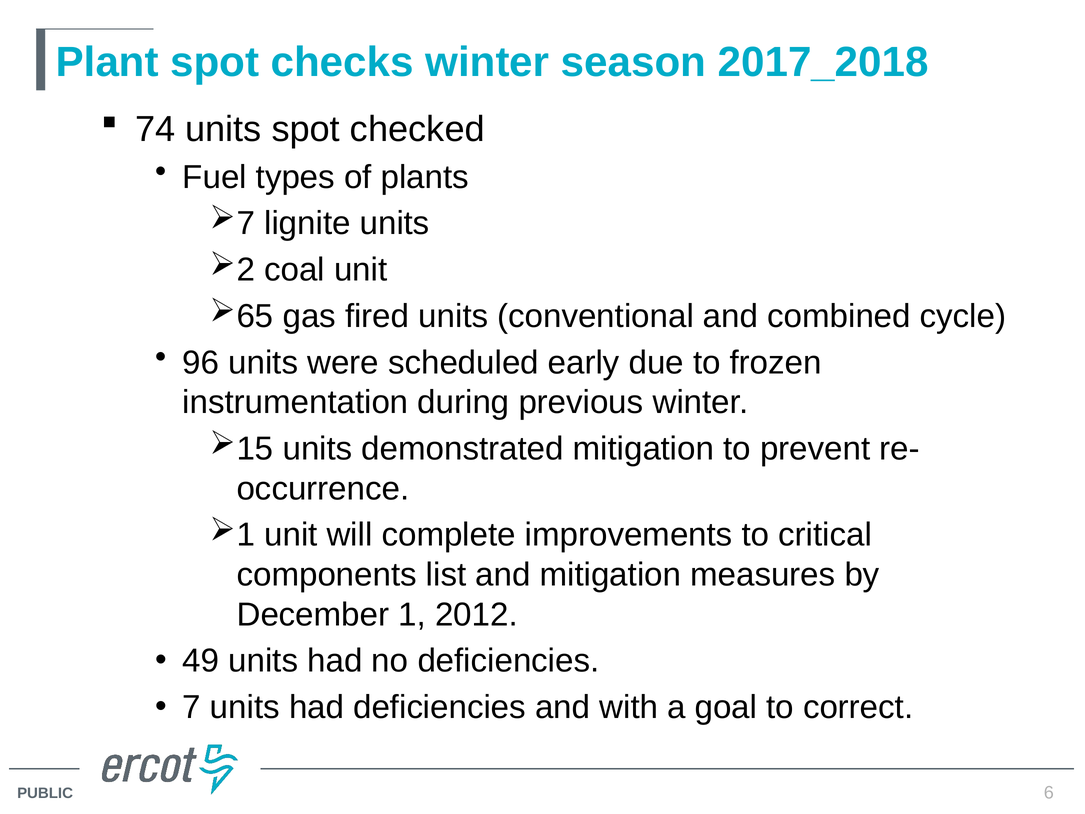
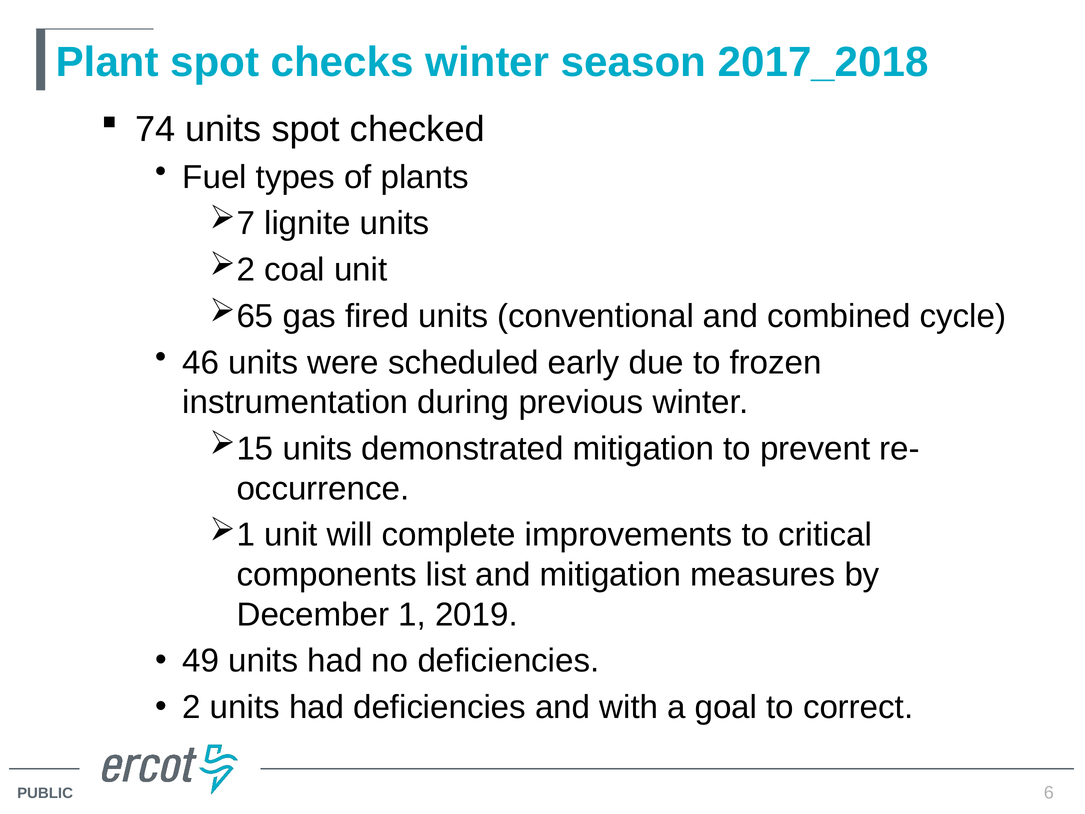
96: 96 -> 46 (201, 363)
2012: 2012 -> 2019 (476, 614)
7: 7 -> 2 (192, 707)
